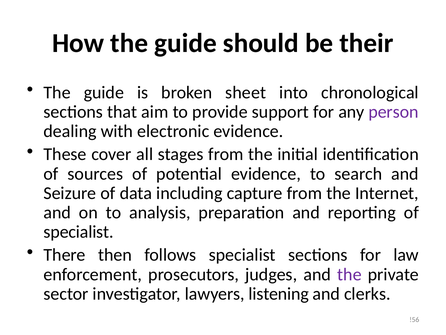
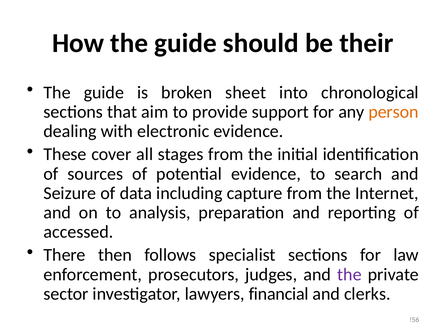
person colour: purple -> orange (394, 112)
specialist: specialist -> accessed (78, 232)
listening: listening -> financial (279, 293)
